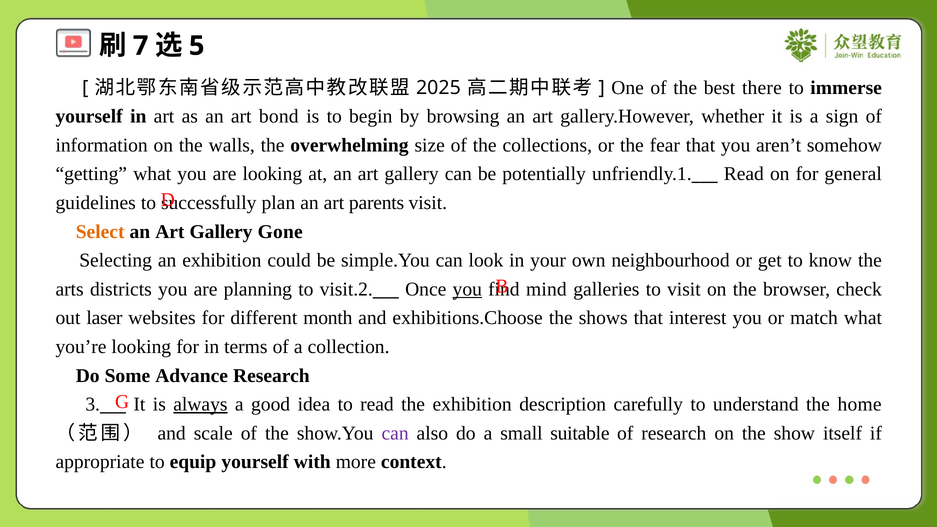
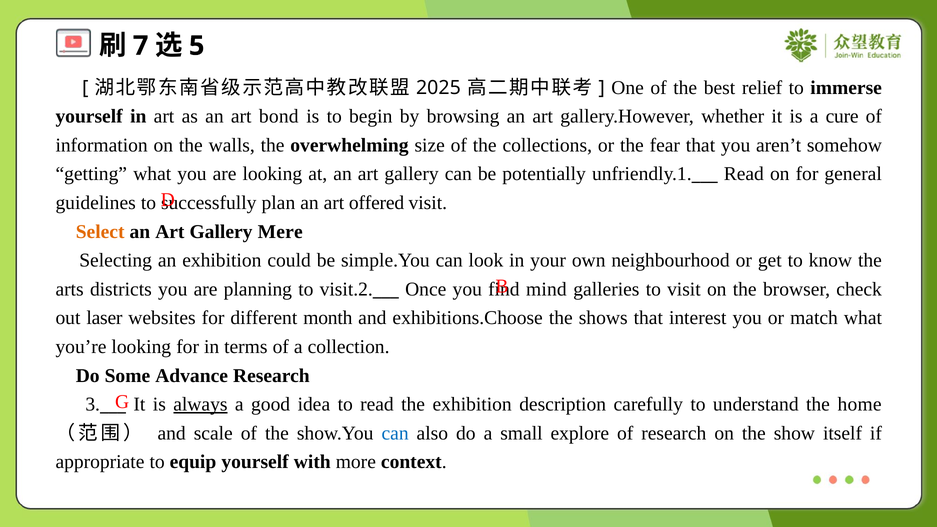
there: there -> relief (762, 88)
sign: sign -> cure (842, 116)
parents: parents -> offered (377, 203)
Gone: Gone -> Mere (280, 232)
you underline: present -> none (467, 289)
can colour: purple -> blue (395, 433)
suitable: suitable -> explore (580, 433)
